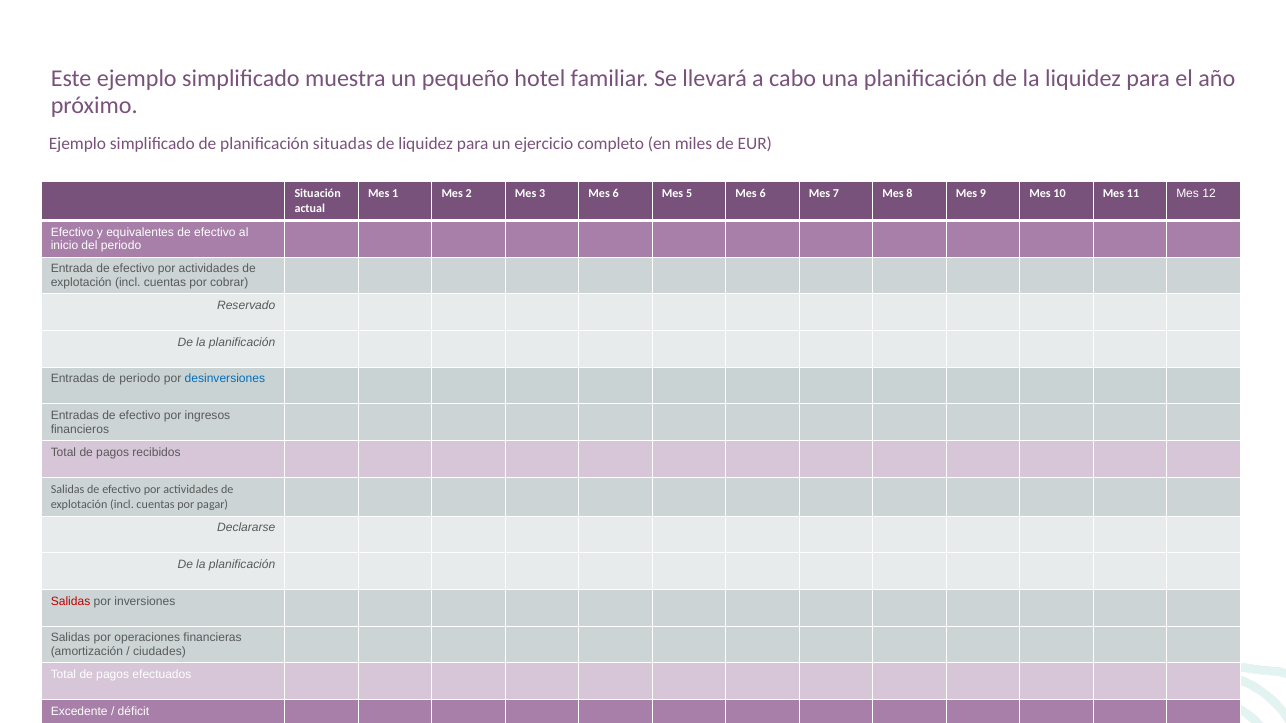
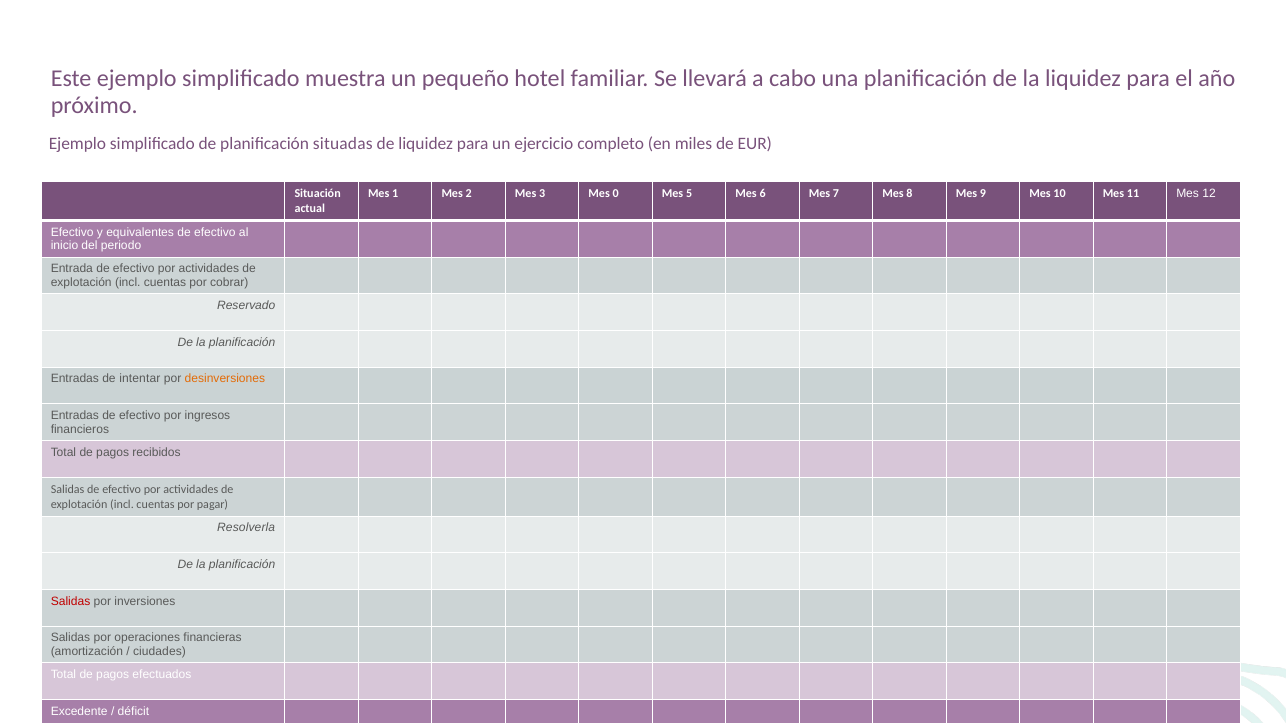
3 Mes 6: 6 -> 0 (616, 194)
de periodo: periodo -> intentar (140, 379)
desinversiones colour: blue -> orange (225, 379)
Declararse: Declararse -> Resolverla (246, 528)
